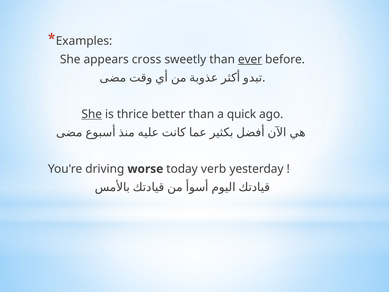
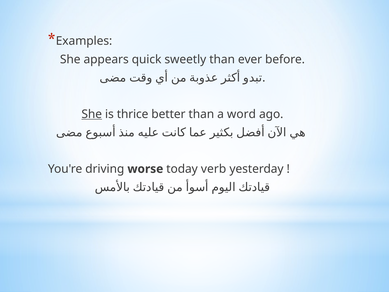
cross: cross -> quick (147, 59)
ever underline: present -> none (250, 59)
quick: quick -> word (241, 114)
